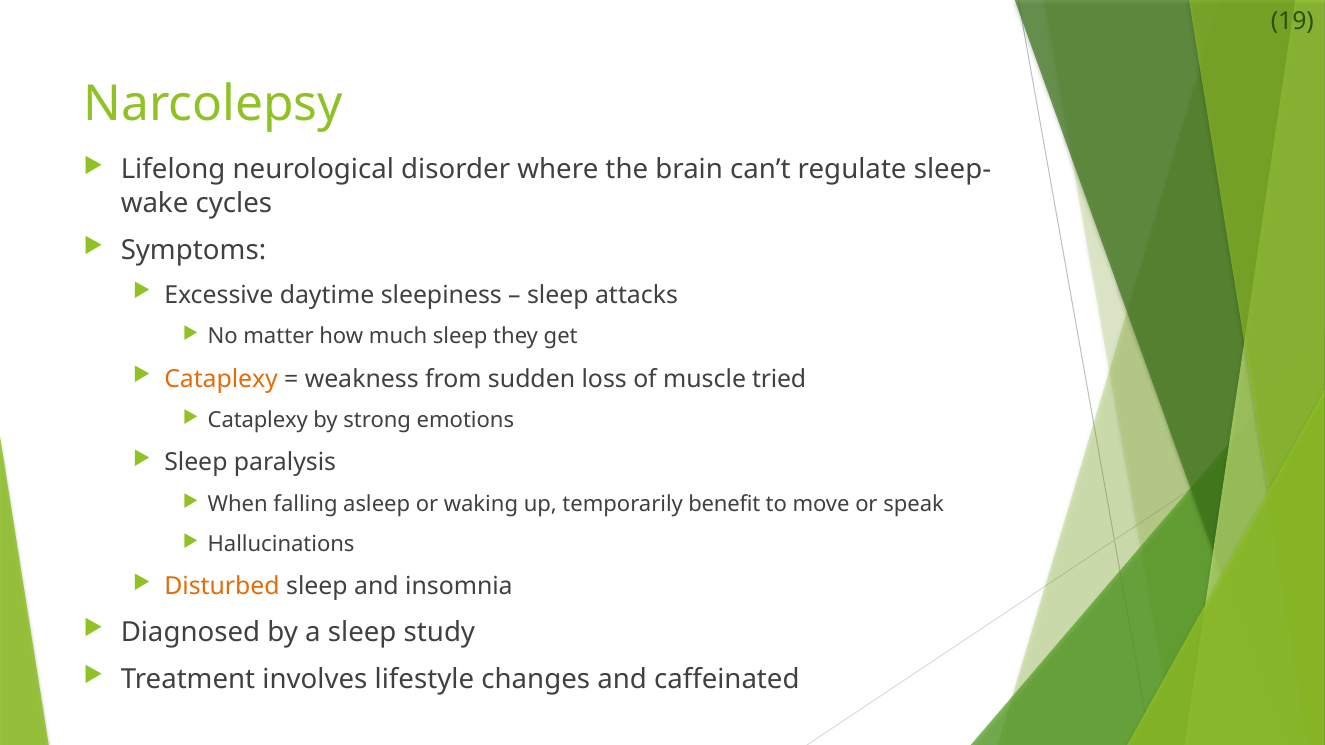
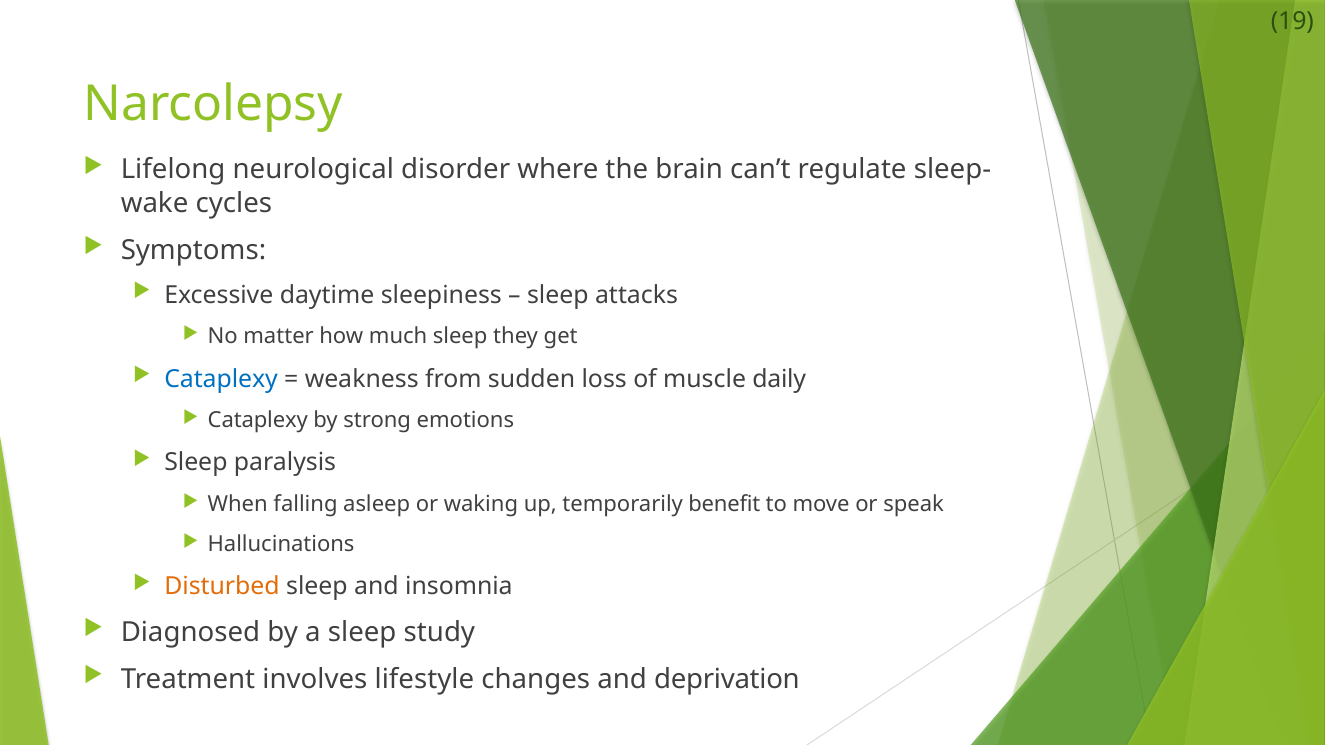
Cataplexy colour: orange -> blue (221, 379)
tried: tried -> daily (779, 379)
caffeinated: caffeinated -> deprivation (727, 680)
